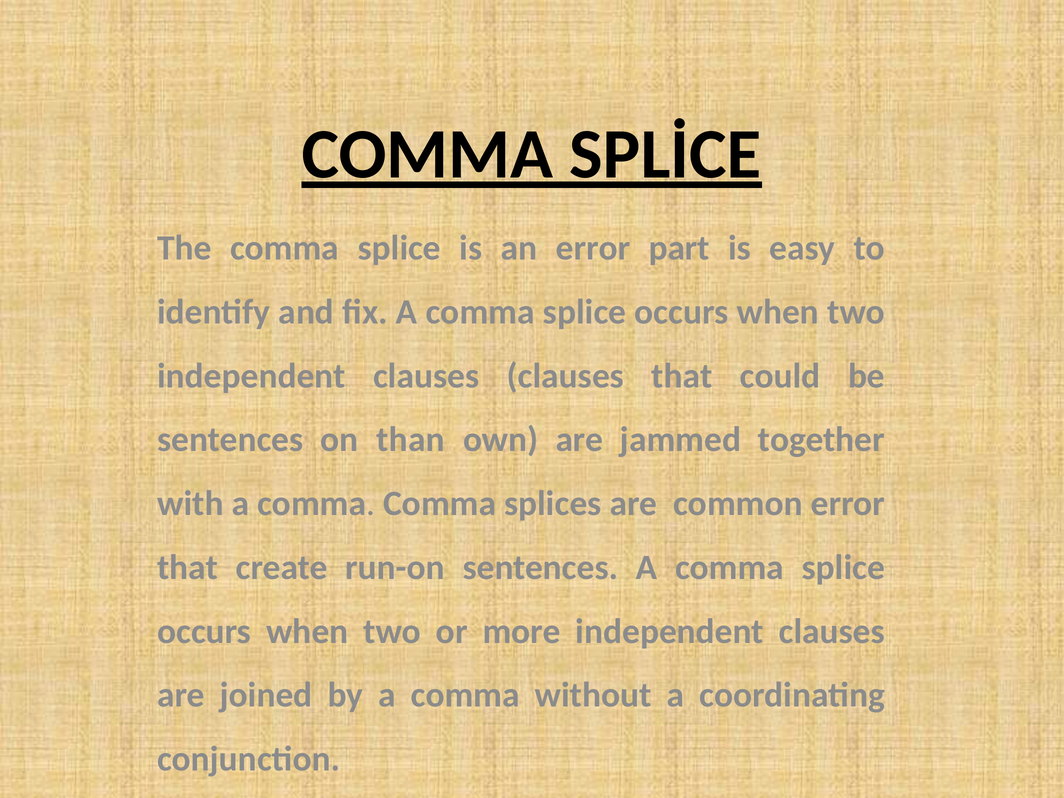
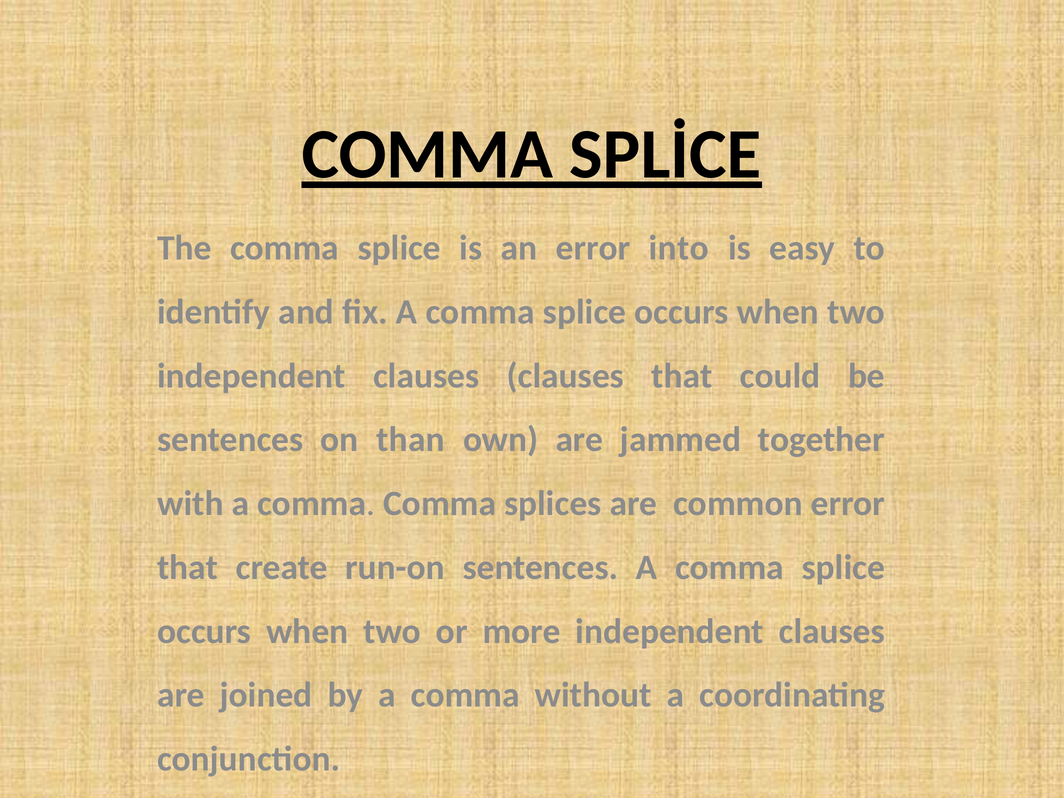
part: part -> into (679, 248)
